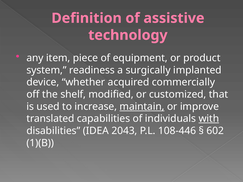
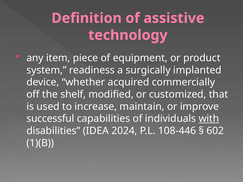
maintain underline: present -> none (142, 107)
translated: translated -> successful (50, 119)
2043: 2043 -> 2024 (124, 131)
